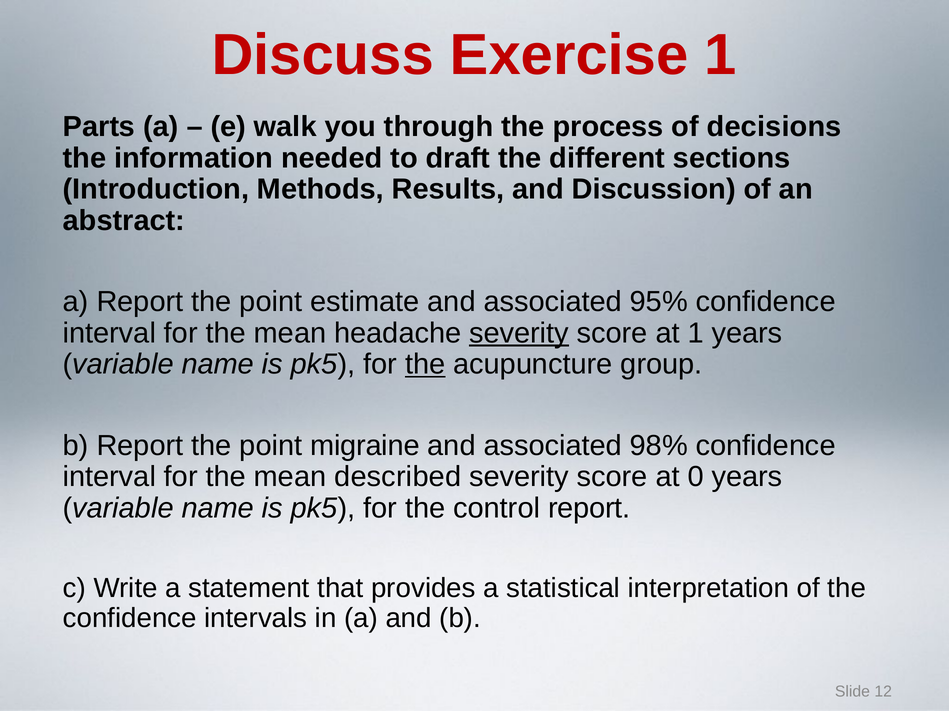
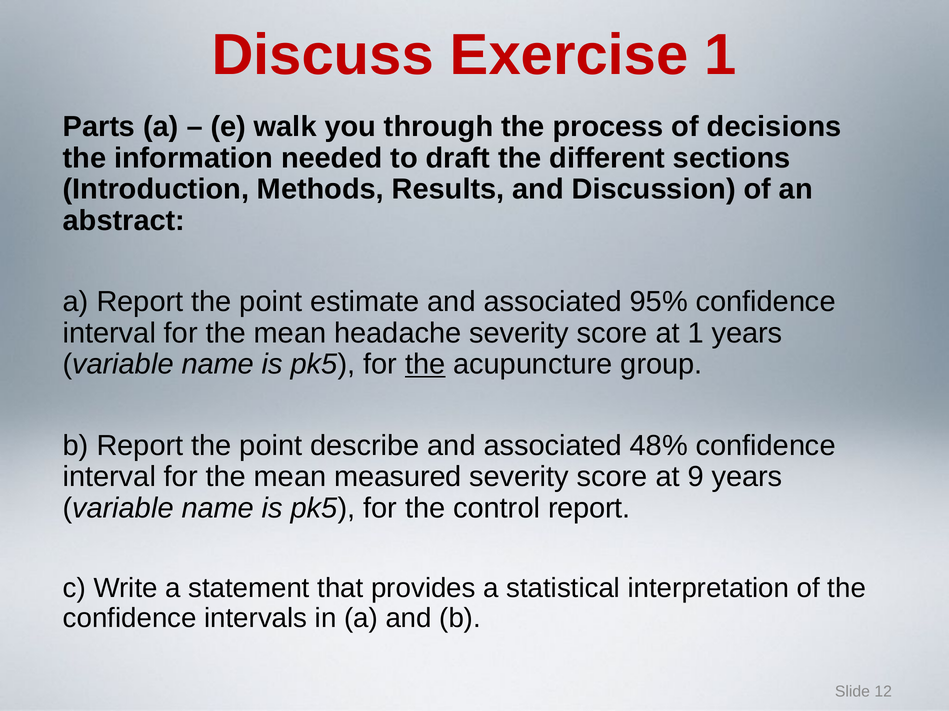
severity underline: present -> none (519, 333)
migraine: migraine -> describe (365, 446)
98%: 98% -> 48% (659, 446)
described: described -> measured (398, 477)
0: 0 -> 9 (696, 477)
